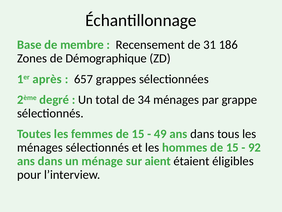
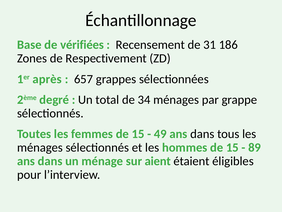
membre: membre -> vérifiées (82, 45)
Démographique: Démographique -> Respectivement (106, 58)
92: 92 -> 89 (255, 147)
